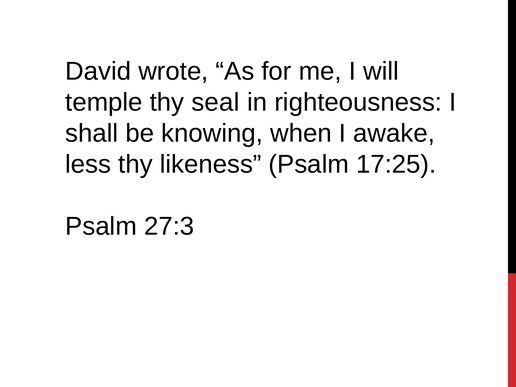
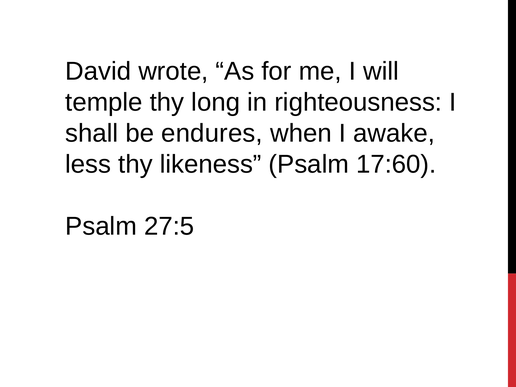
seal: seal -> long (216, 102)
knowing: knowing -> endures (212, 133)
17:25: 17:25 -> 17:60 (396, 164)
27:3: 27:3 -> 27:5 (169, 226)
